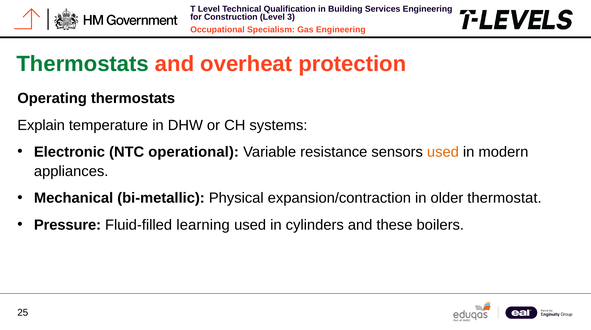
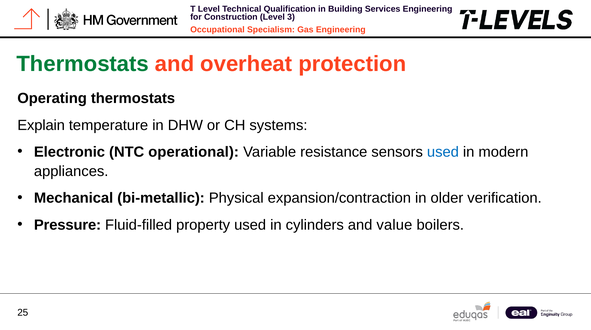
used colour: orange -> blue (443, 152)
thermostat: thermostat -> verification (505, 198)
learning: learning -> property (203, 225)
these: these -> value (394, 225)
